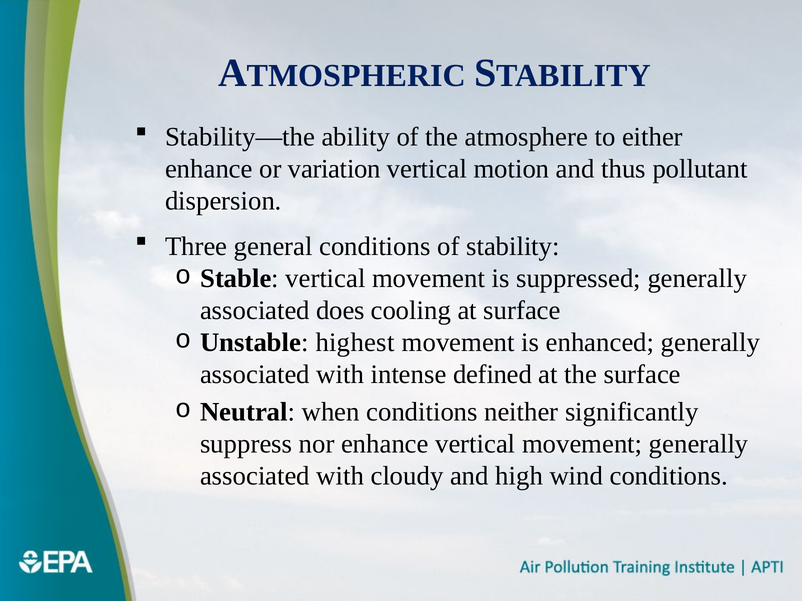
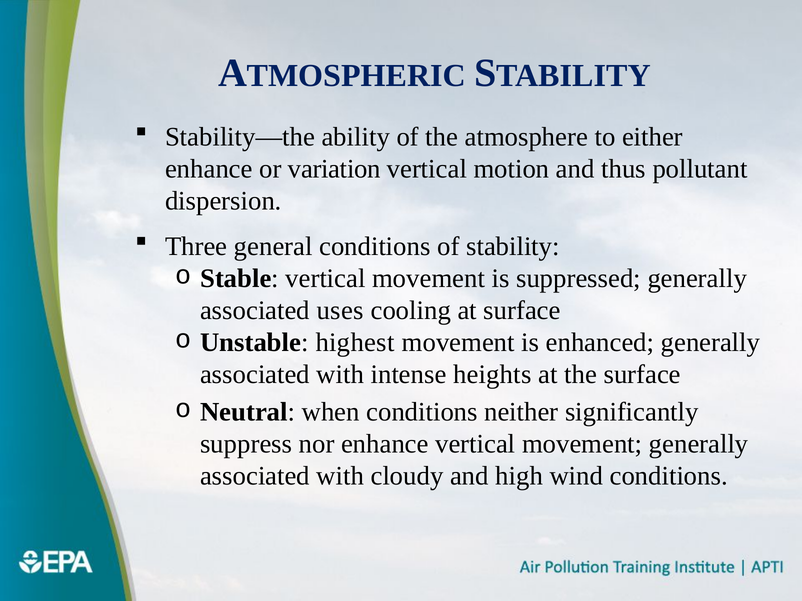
does: does -> uses (340, 311)
defined: defined -> heights (492, 375)
